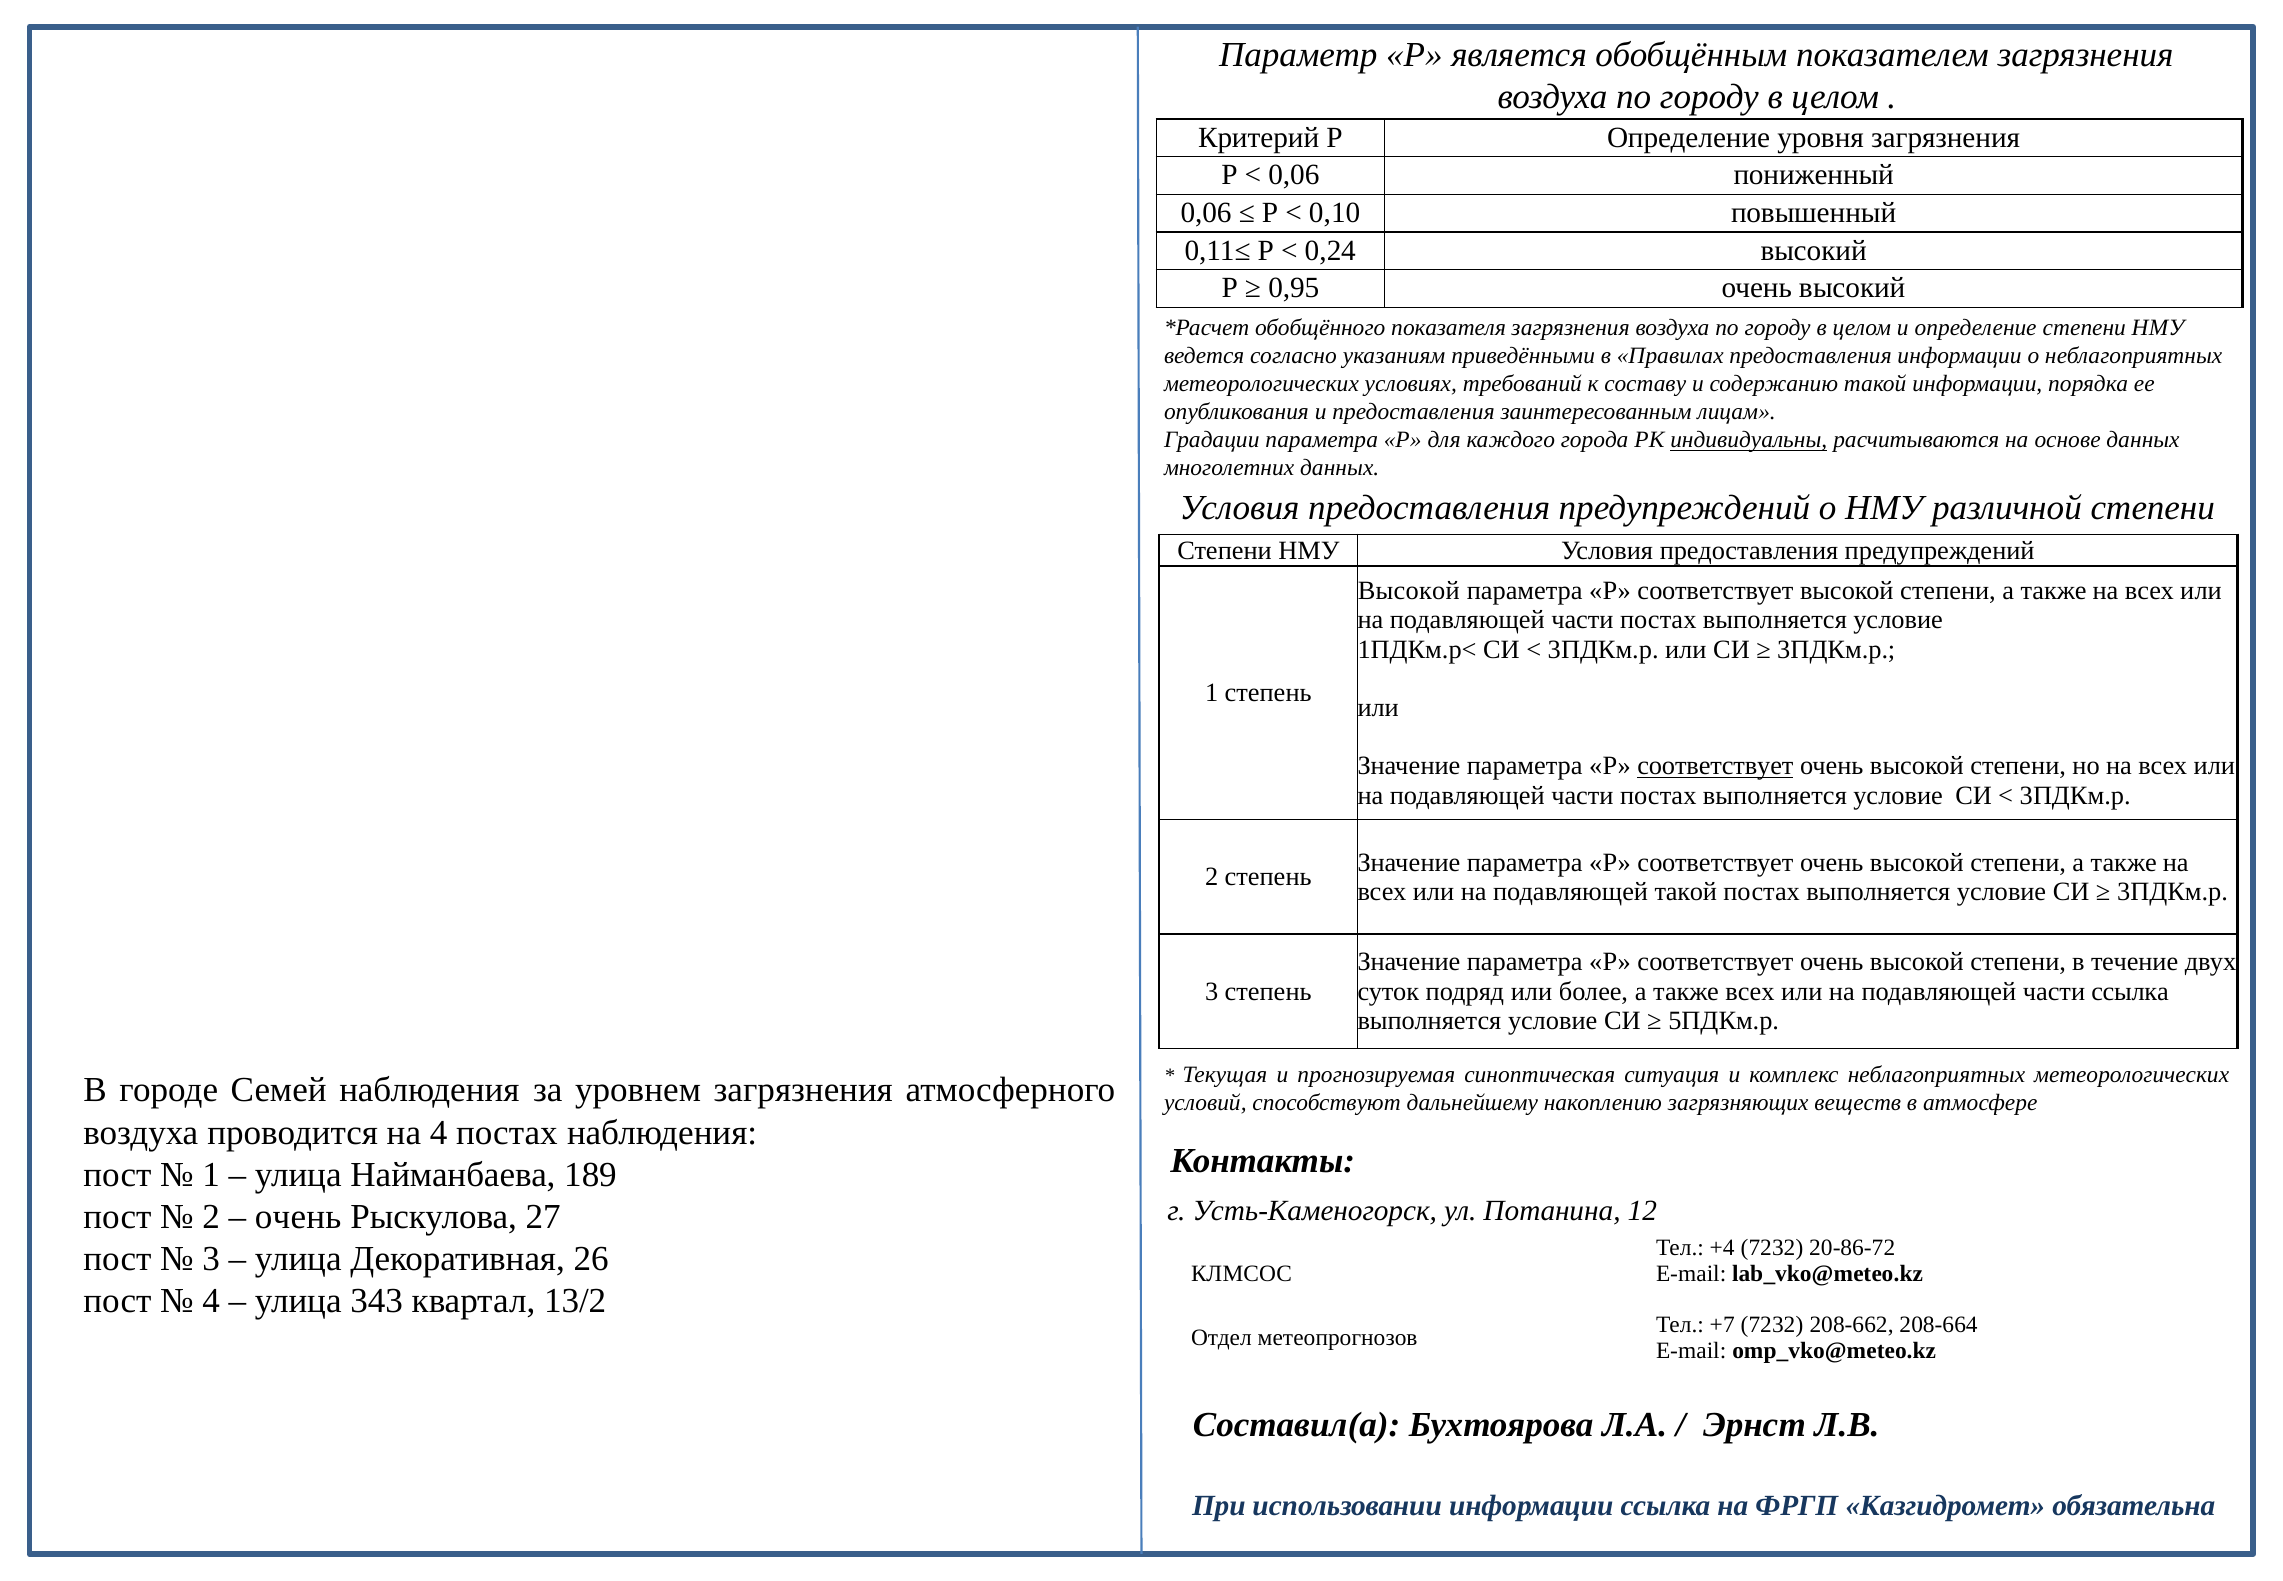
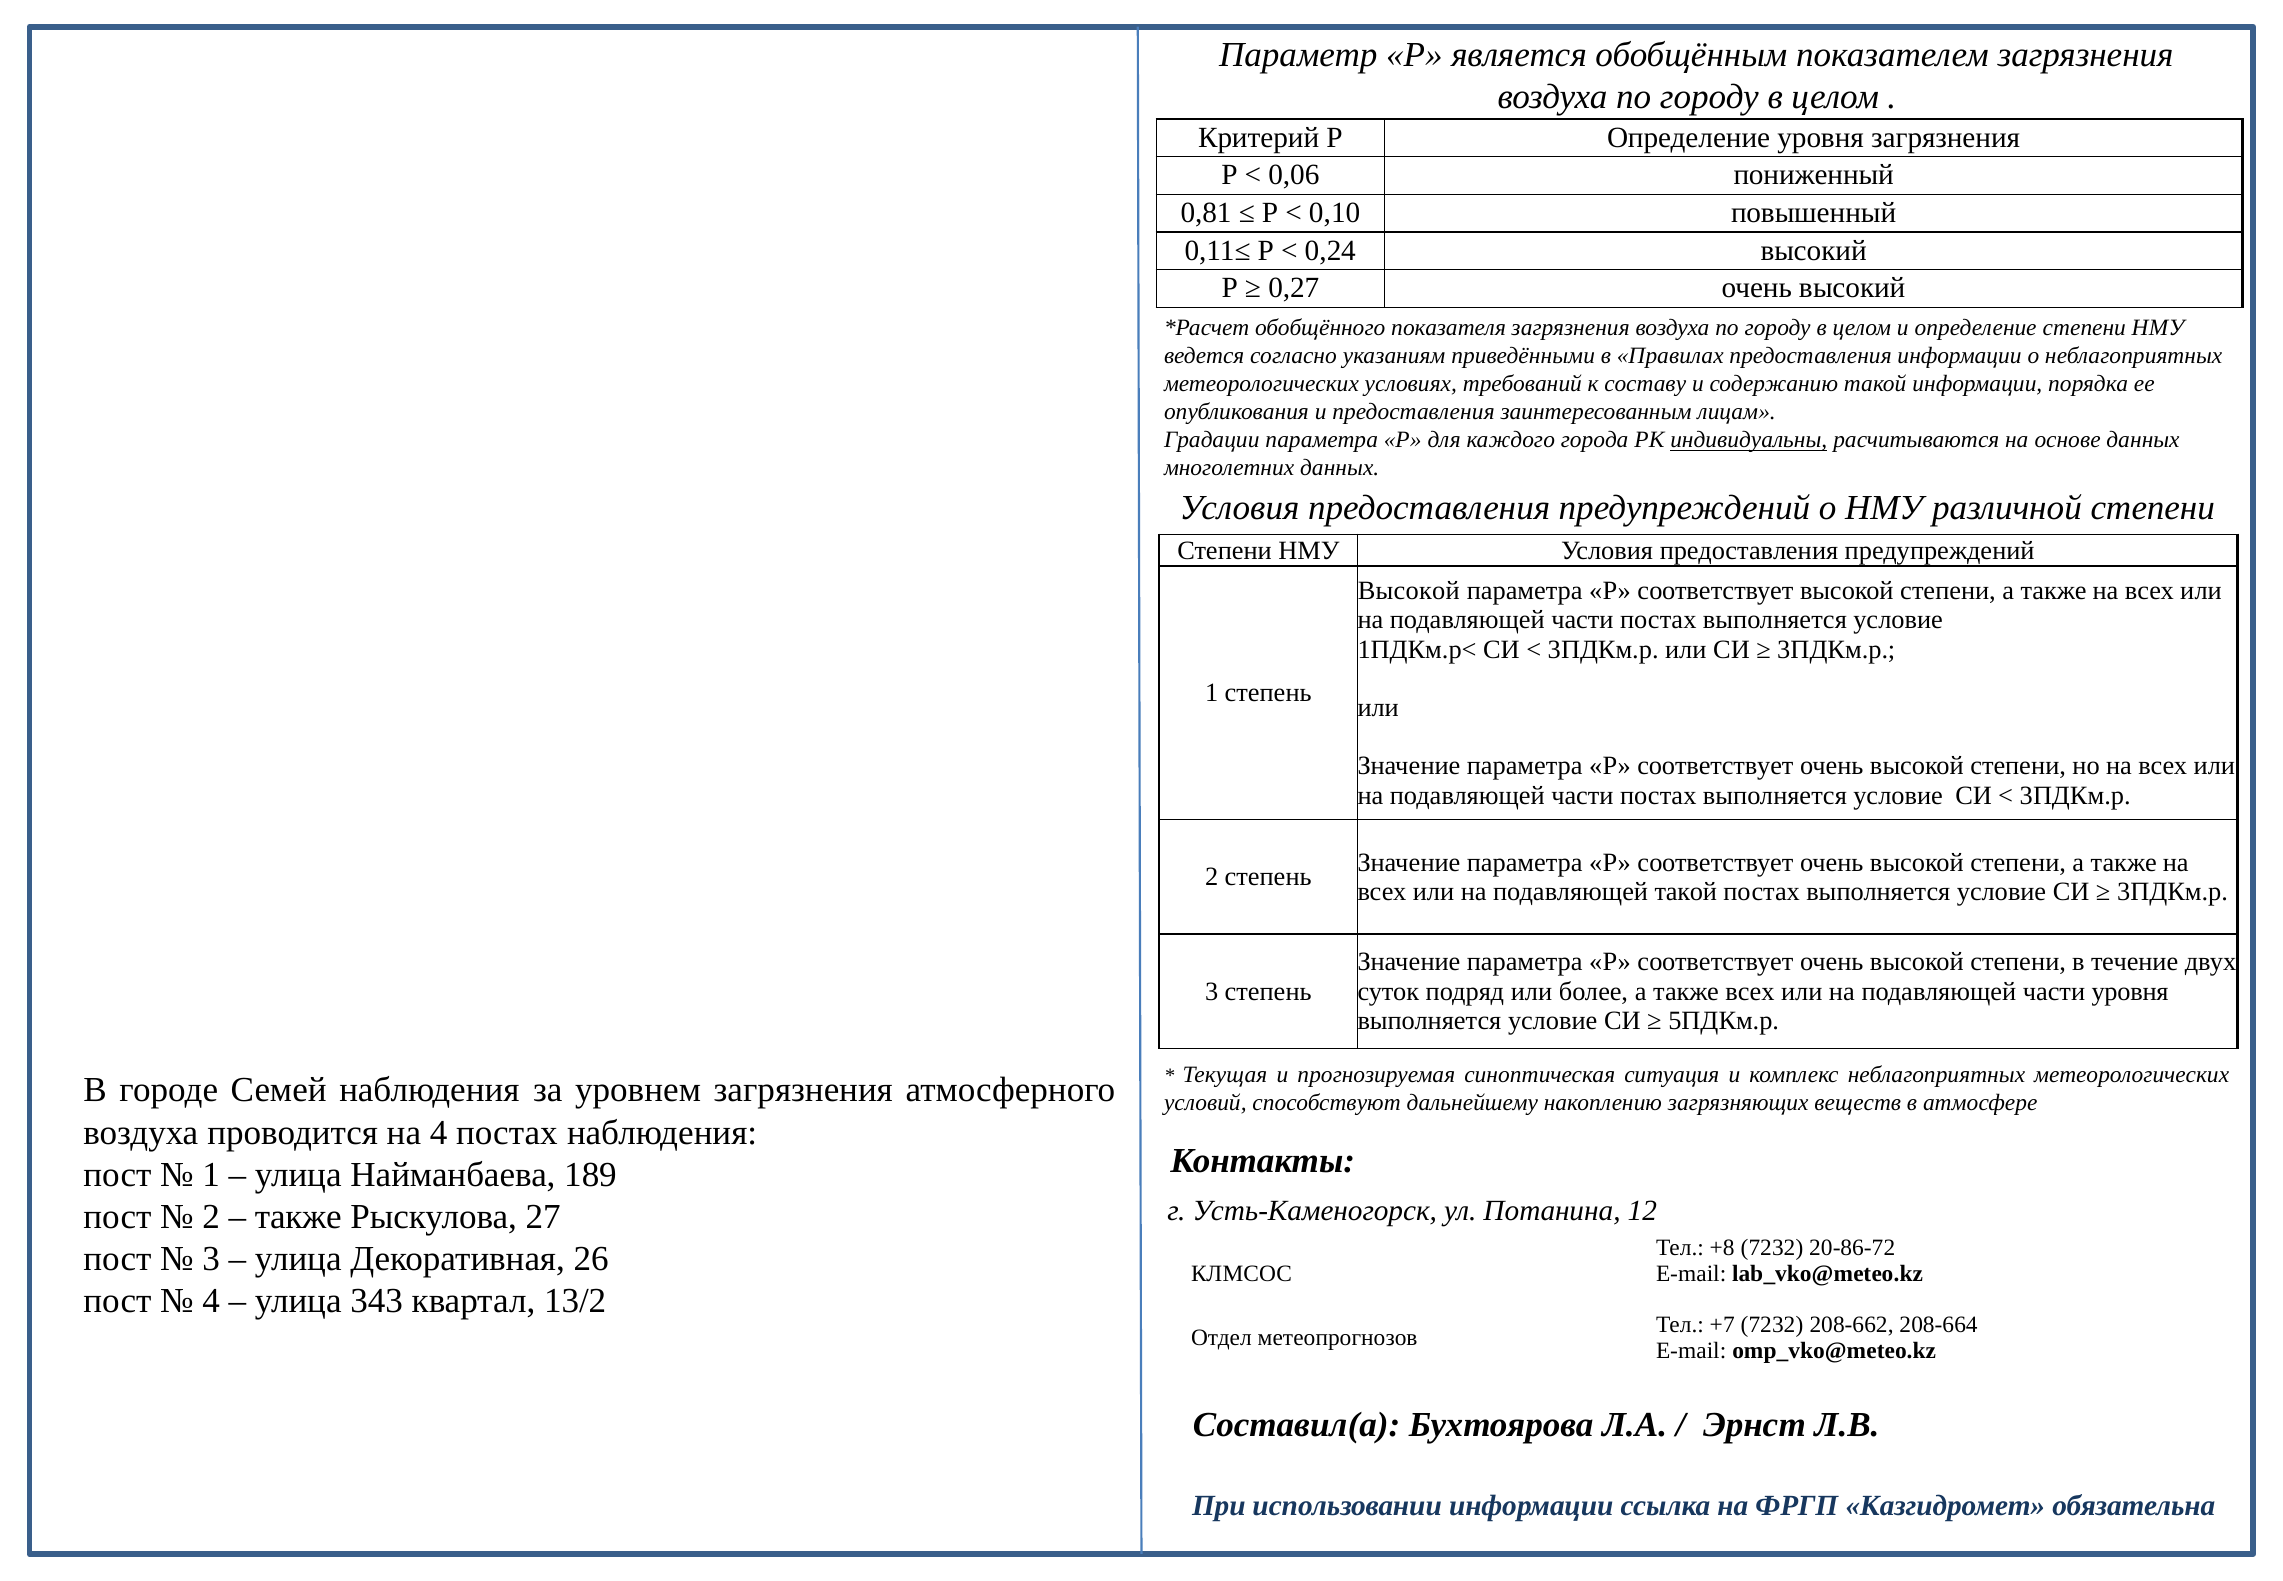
0,06: 0,06 -> 0,81 (1206, 213)
0,95: 0,95 -> 0,27 (1294, 288)
соответствует underline: present -> none (1715, 766)
части ссылка: ссылка -> уровня (2130, 991)
очень: очень -> также (298, 1216)
+4: +4 -> +8 (1722, 1247)
